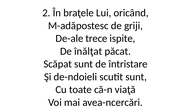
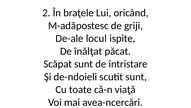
trece: trece -> locul (96, 38)
